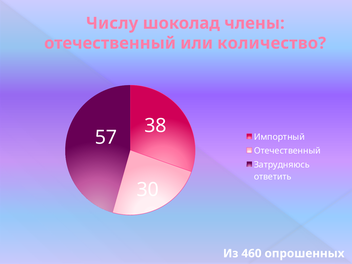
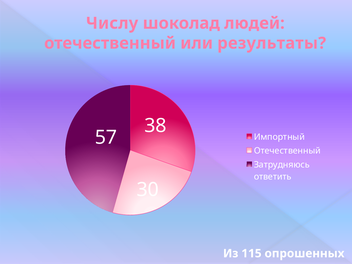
члены: члены -> людей (254, 23)
количество: количество -> результаты (272, 43)
460: 460 -> 115 (251, 253)
